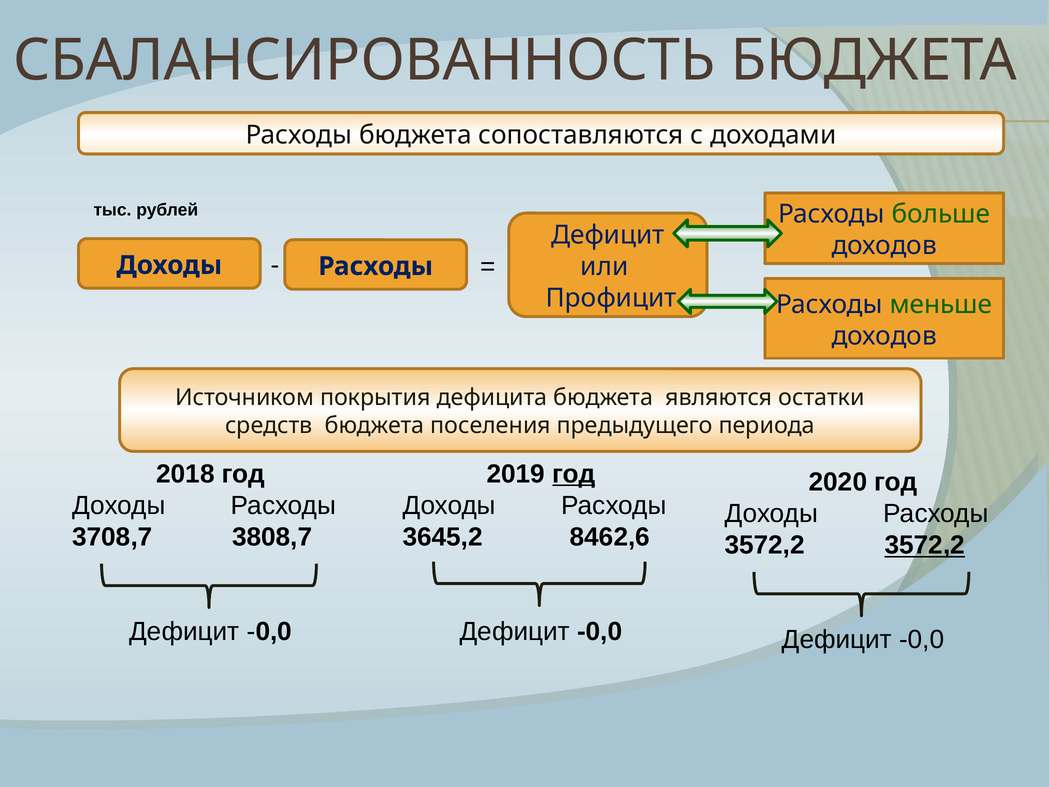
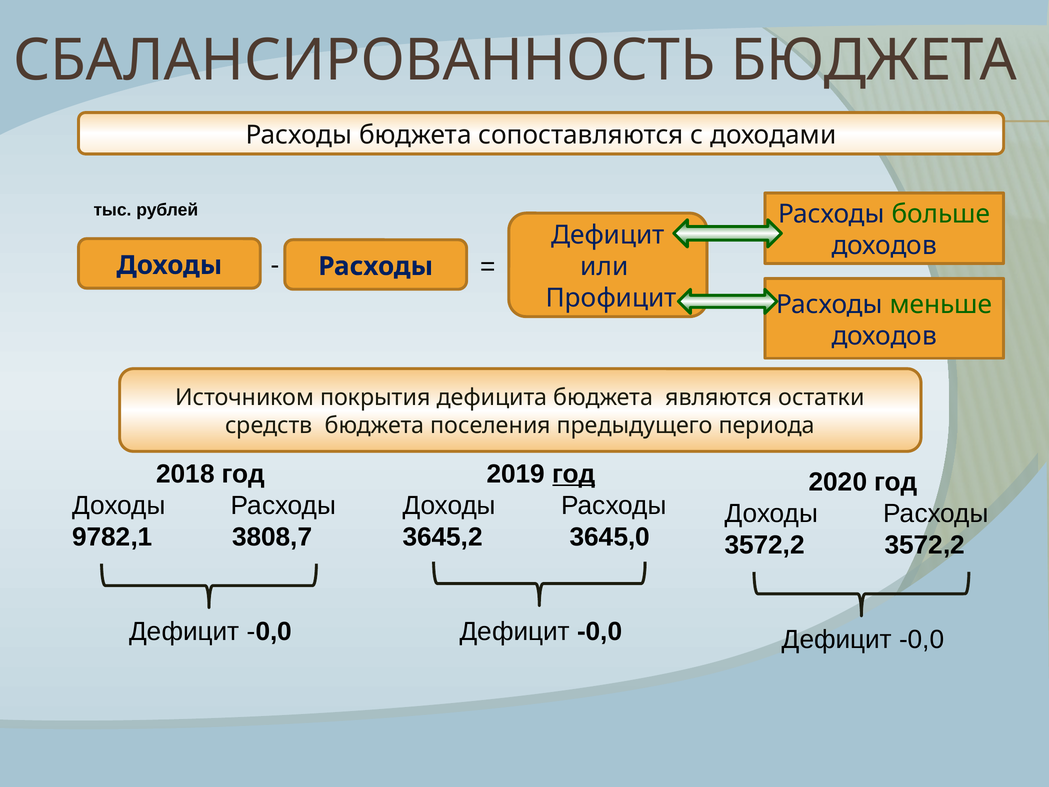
3708,7: 3708,7 -> 9782,1 (112, 537)
8462,6: 8462,6 -> 3645,0 (610, 537)
3572,2 underline: present -> none (925, 545)
